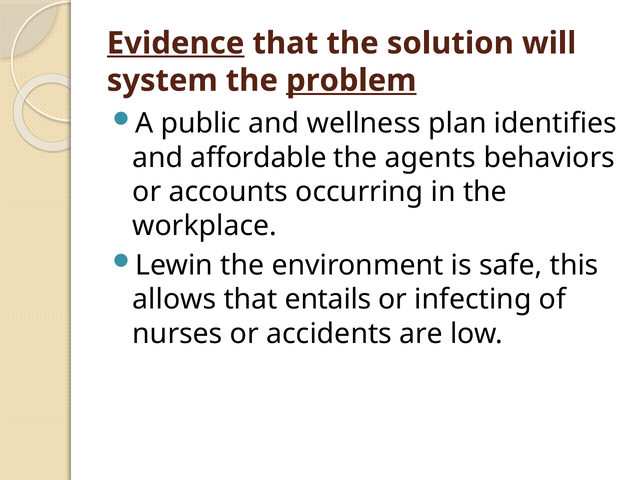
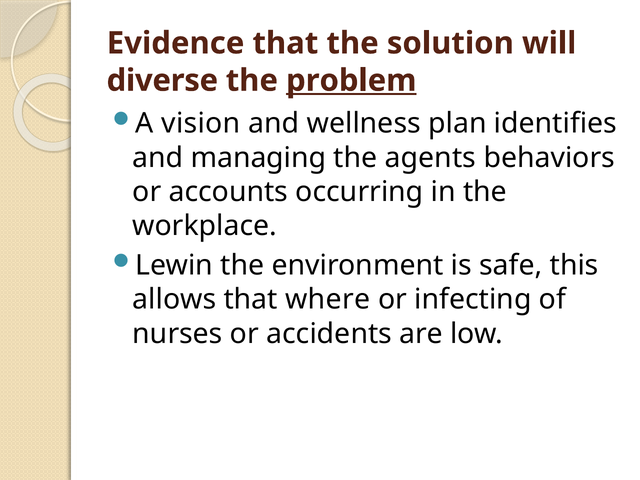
Evidence underline: present -> none (176, 43)
system: system -> diverse (162, 81)
public: public -> vision (201, 124)
affordable: affordable -> managing (258, 158)
entails: entails -> where (328, 300)
